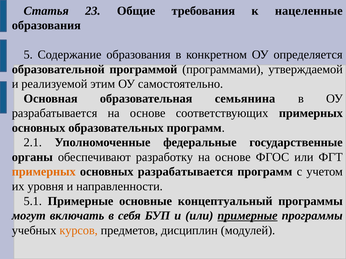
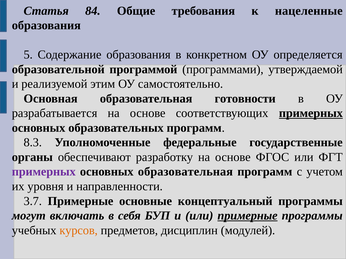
23: 23 -> 84 (93, 11)
семьянина: семьянина -> готовности (245, 99)
примерных underline: none -> present (311, 113)
2.1: 2.1 -> 8.3 (33, 143)
примерных colour: orange -> purple (44, 172)
основных разрабатывается: разрабатывается -> образовательная (185, 172)
5.1: 5.1 -> 3.7 (33, 201)
